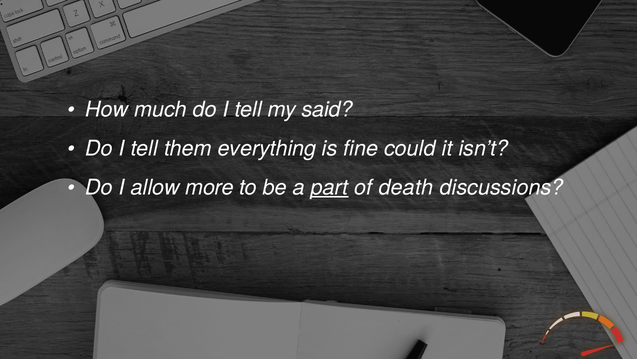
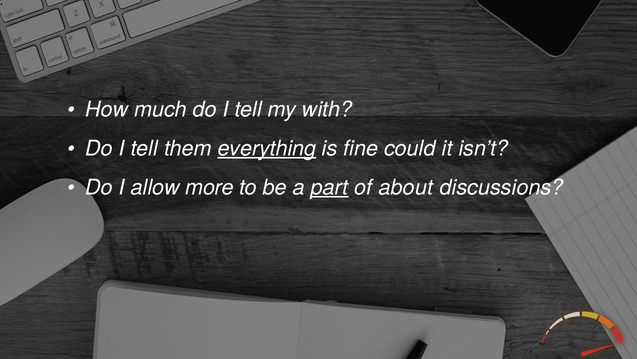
said: said -> with (327, 109)
everything underline: none -> present (267, 148)
death: death -> about (406, 187)
